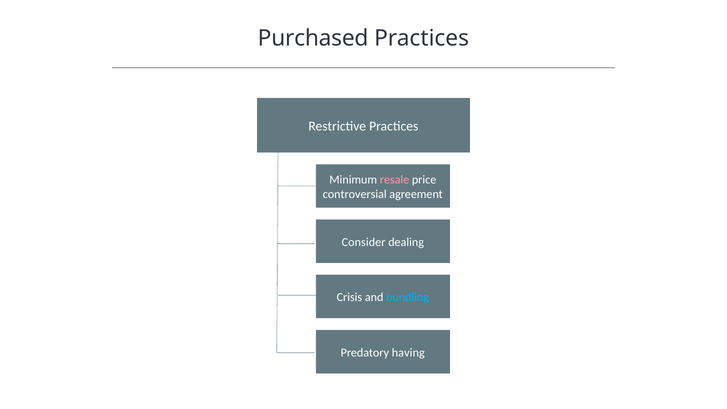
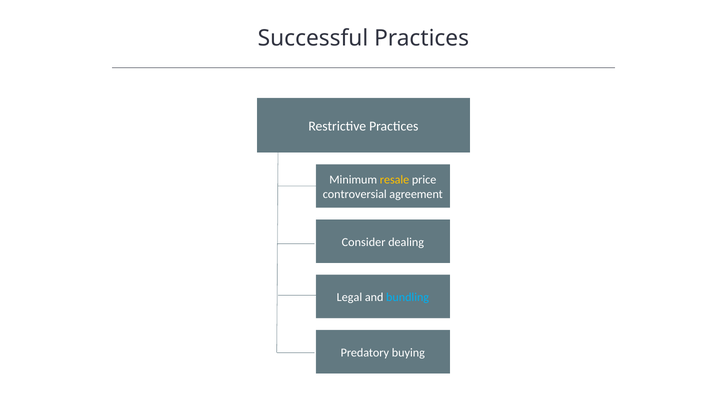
Purchased: Purchased -> Successful (313, 38)
resale colour: pink -> yellow (395, 180)
Crisis: Crisis -> Legal (349, 297)
having: having -> buying (408, 352)
